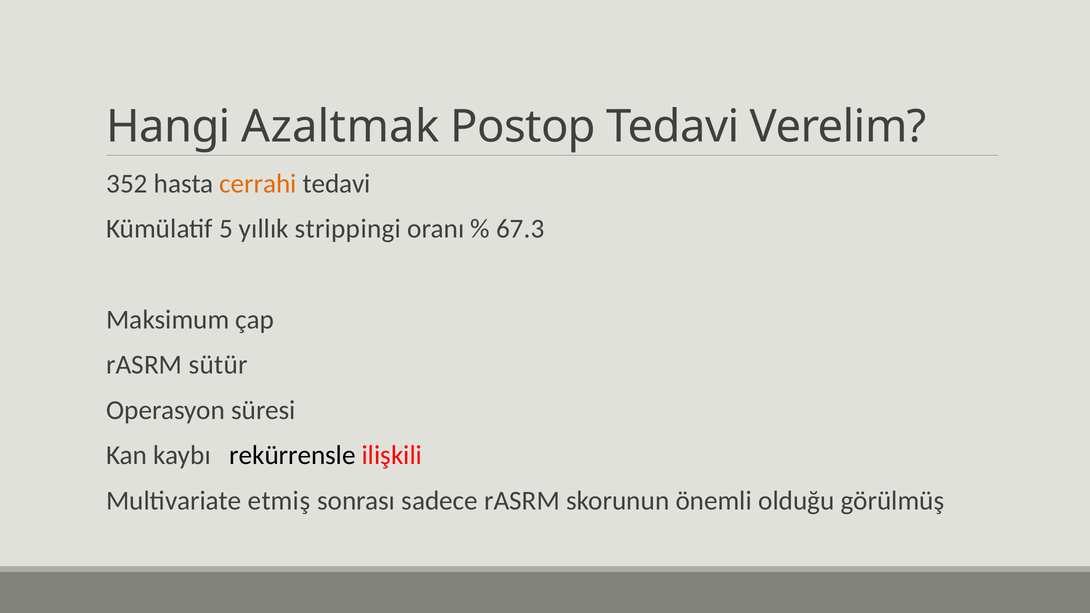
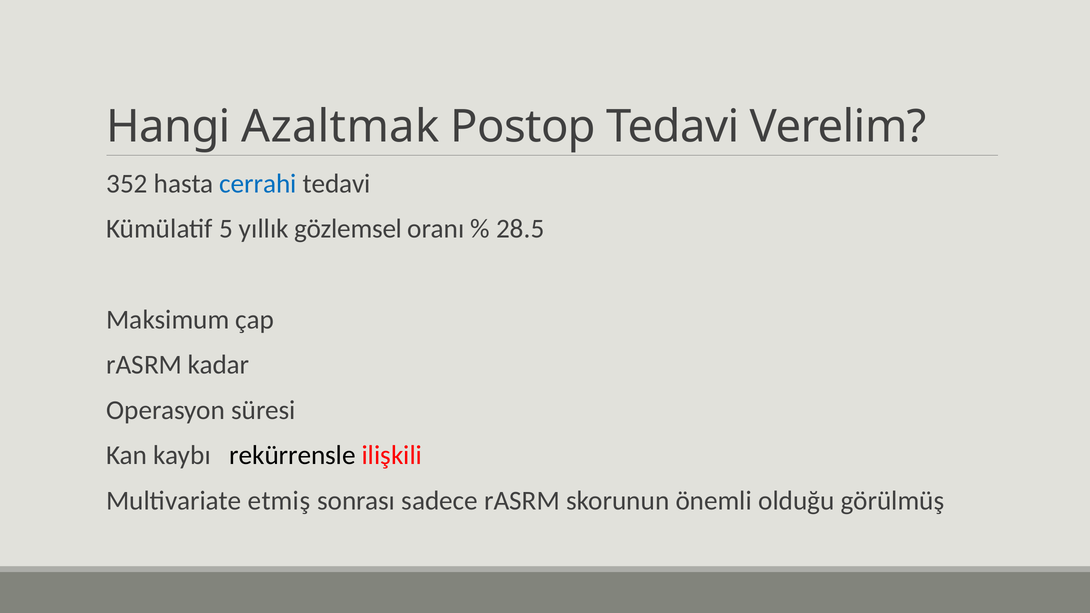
cerrahi colour: orange -> blue (258, 184)
strippingi: strippingi -> gözlemsel (348, 229)
67.3: 67.3 -> 28.5 (520, 229)
sütür: sütür -> kadar (218, 365)
